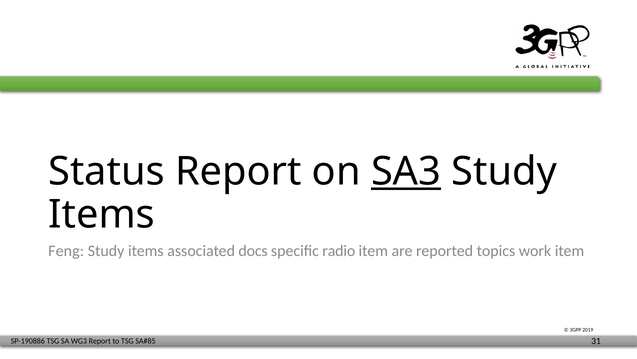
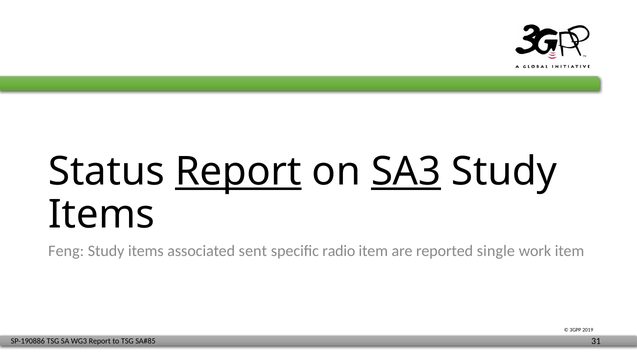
Report underline: none -> present (238, 171)
docs: docs -> sent (253, 251)
topics: topics -> single (496, 251)
